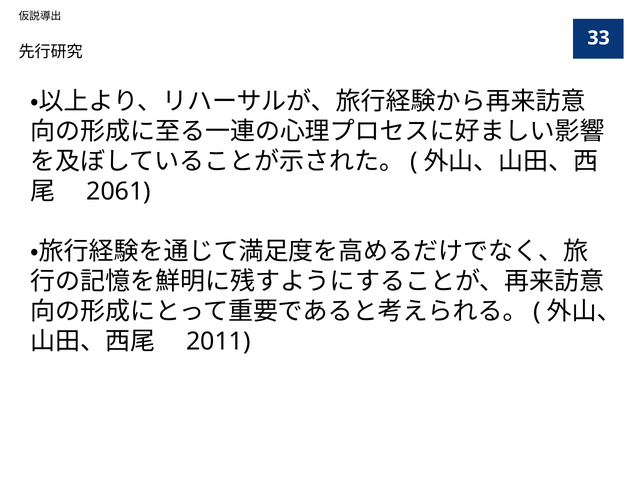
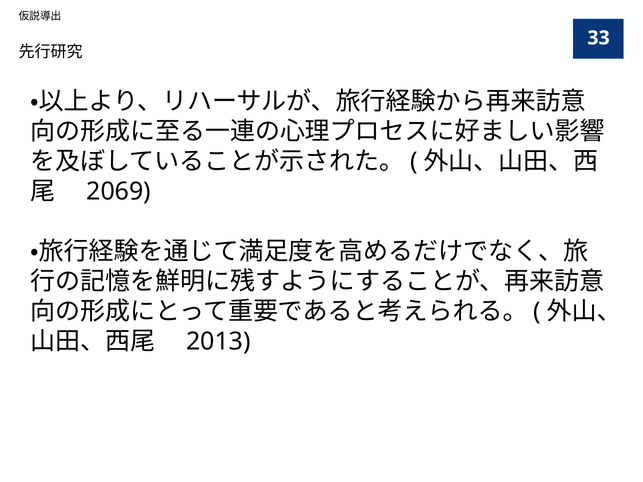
2061: 2061 -> 2069 (119, 192)
2011: 2011 -> 2013 (218, 342)
